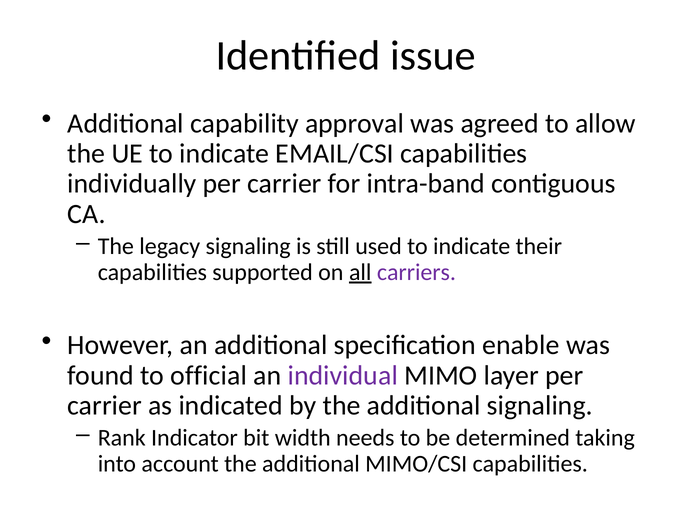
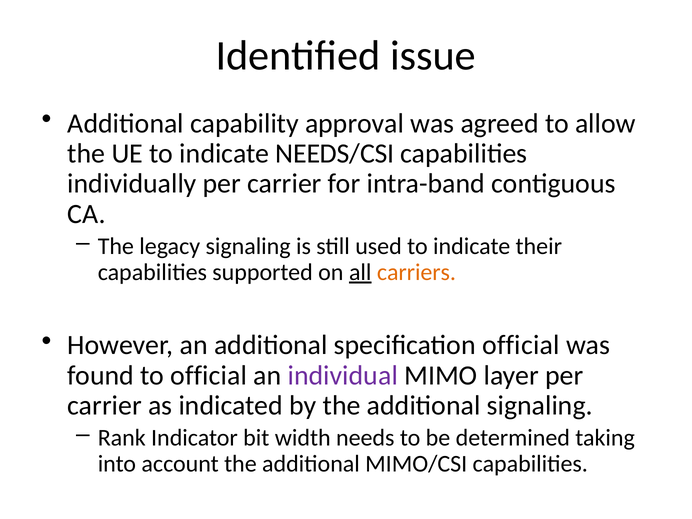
EMAIL/CSI: EMAIL/CSI -> NEEDS/CSI (335, 154)
carriers colour: purple -> orange (416, 272)
specification enable: enable -> official (521, 345)
